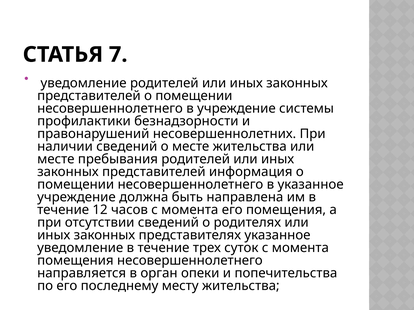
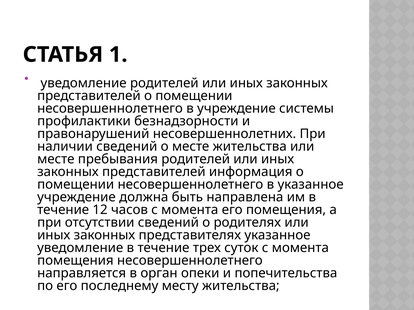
7: 7 -> 1 (118, 55)
